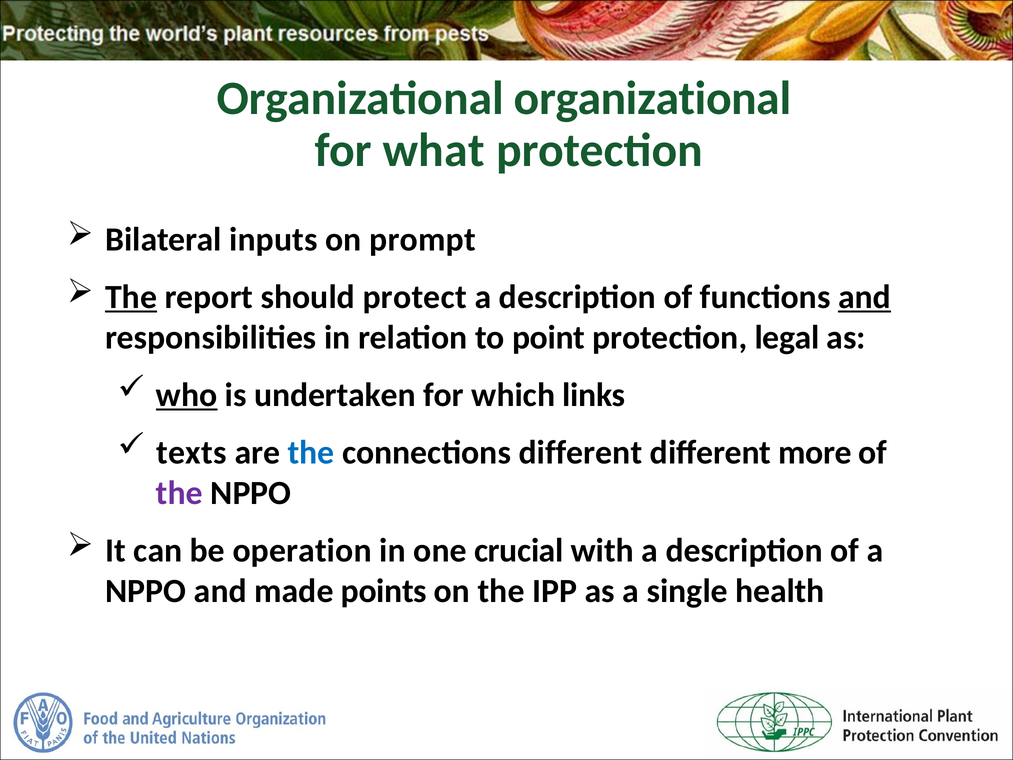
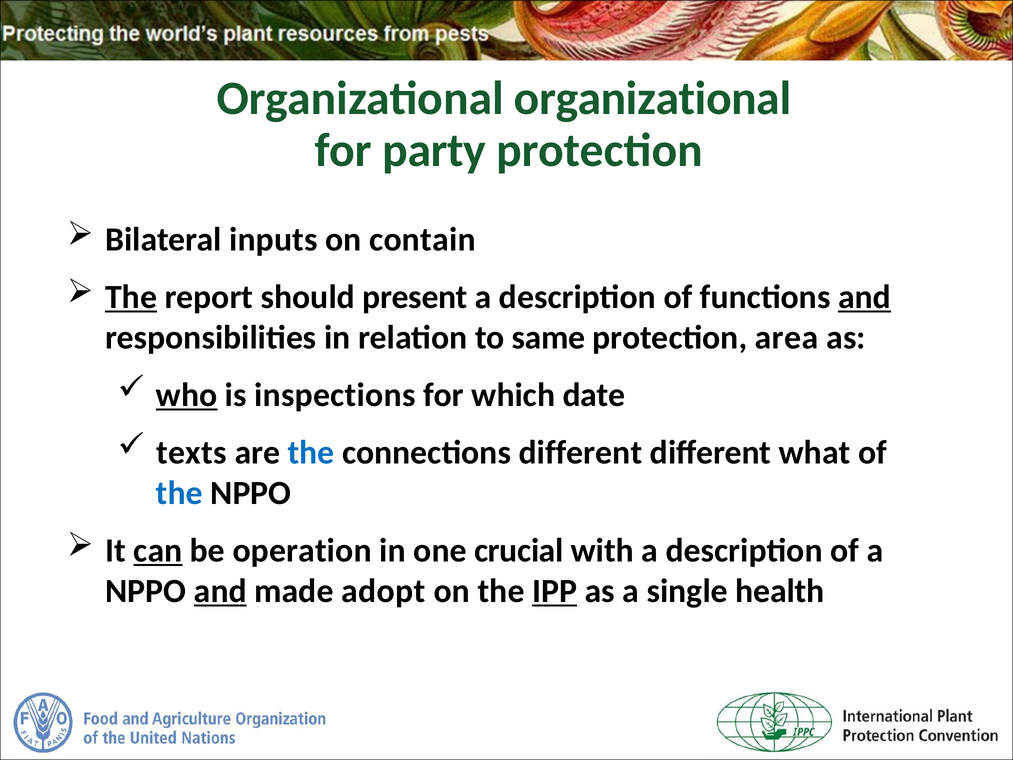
what: what -> party (434, 150)
prompt: prompt -> contain (422, 240)
protect: protect -> present (415, 297)
point: point -> same (549, 337)
legal: legal -> area (787, 337)
undertaken: undertaken -> inspections (335, 395)
links: links -> date (594, 395)
more: more -> what (815, 452)
the colour: purple -> blue (179, 493)
can underline: none -> present (158, 550)
and underline: none -> present (220, 591)
points: points -> adopt (383, 591)
IPP underline: none -> present (555, 591)
